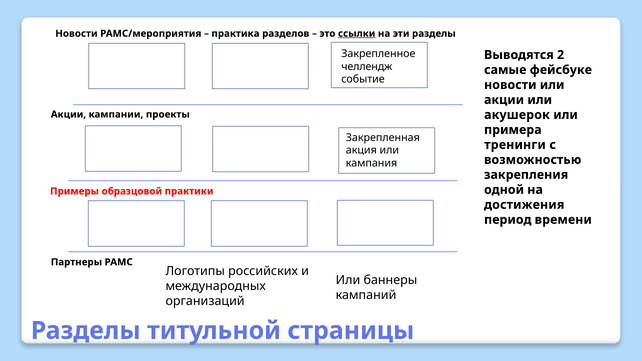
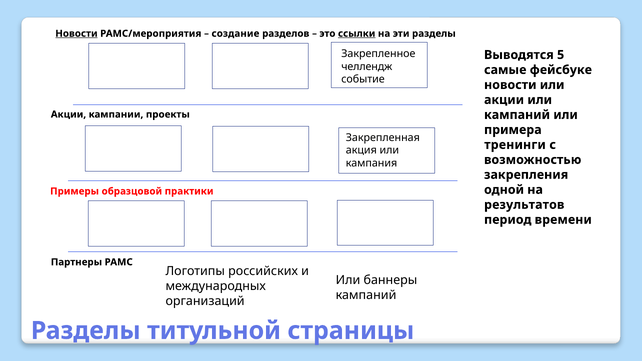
Новости underline: none -> present (76, 34)
практика: практика -> создание (235, 34)
2: 2 -> 5 (561, 55)
акушерок: акушерок -> кампаний (517, 115)
достижения: достижения -> результатов (524, 205)
